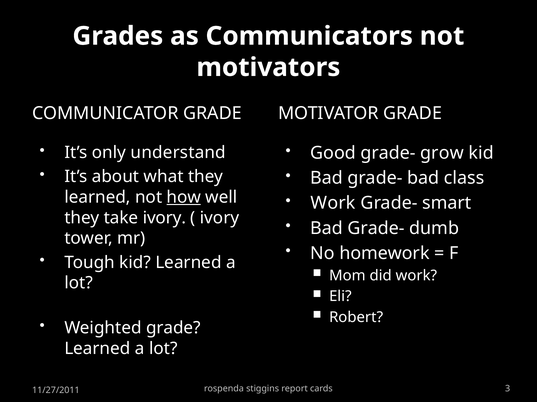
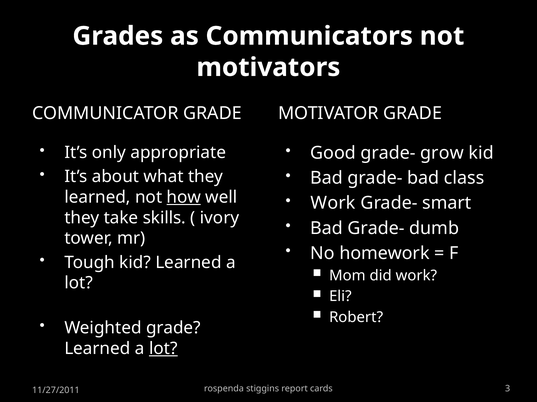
understand: understand -> appropriate (178, 153)
take ivory: ivory -> skills (164, 218)
lot underline: none -> present (163, 349)
